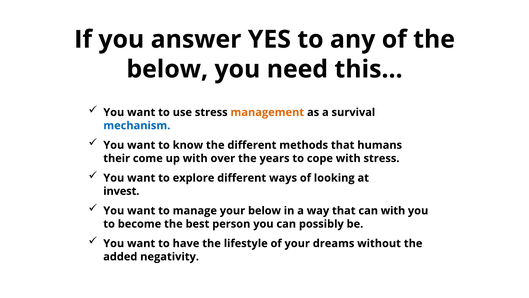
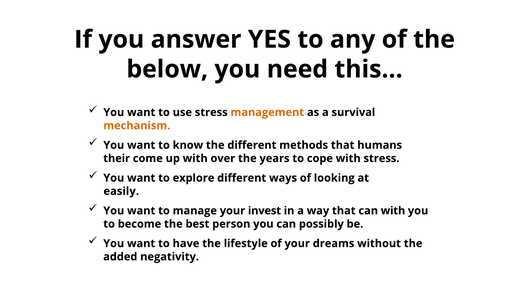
mechanism colour: blue -> orange (137, 125)
invest: invest -> easily (121, 191)
your below: below -> invest (264, 210)
